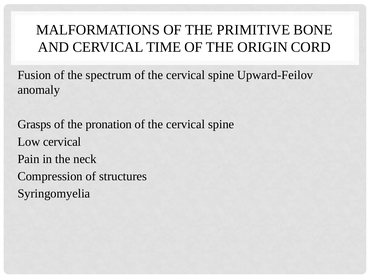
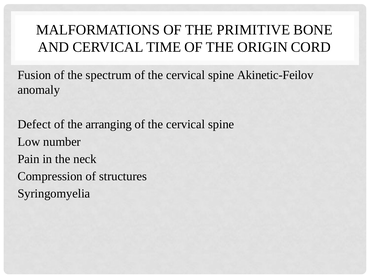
Upward-Feilov: Upward-Feilov -> Akinetic-Feilov (275, 75)
Grasps: Grasps -> Defect (34, 124)
pronation: pronation -> arranging (109, 124)
Low cervical: cervical -> number (62, 141)
